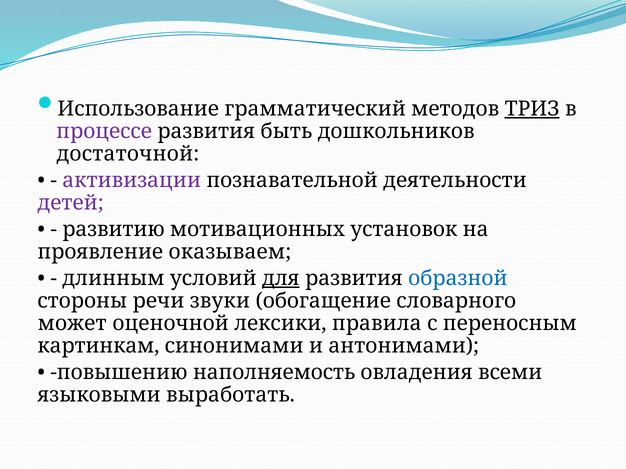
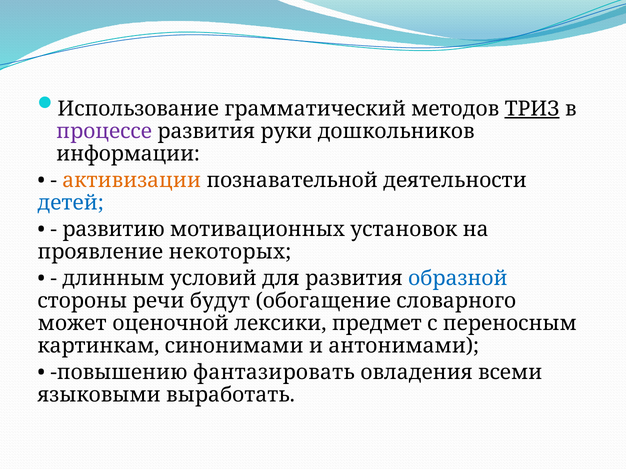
быть: быть -> руки (286, 131)
достаточной: достаточной -> информации (128, 154)
активизации colour: purple -> orange (132, 180)
детей colour: purple -> blue (71, 203)
оказываем: оказываем -> некоторых (230, 252)
для underline: present -> none (281, 279)
звуки: звуки -> будут (220, 301)
правила: правила -> предмет (377, 324)
наполняемость: наполняемость -> фантазировать (274, 373)
